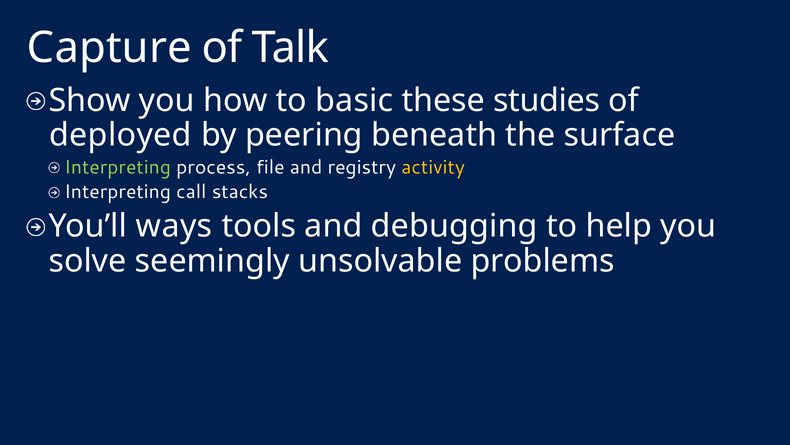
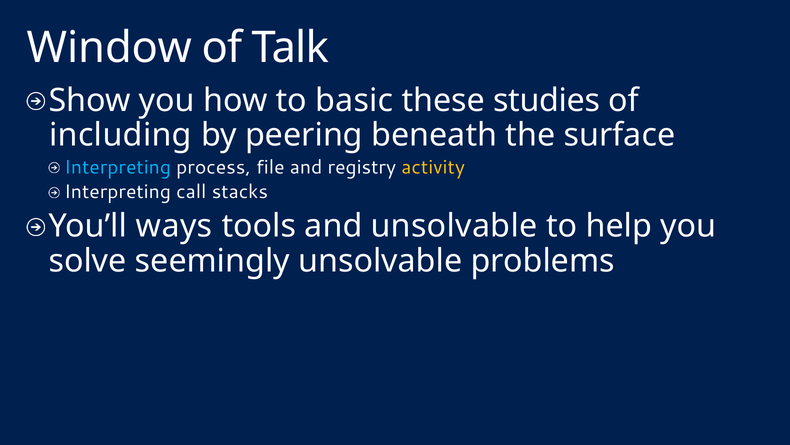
Capture: Capture -> Window (109, 48)
deployed: deployed -> including (121, 135)
Interpreting colour: light green -> light blue (118, 167)
and debugging: debugging -> unsolvable (454, 226)
